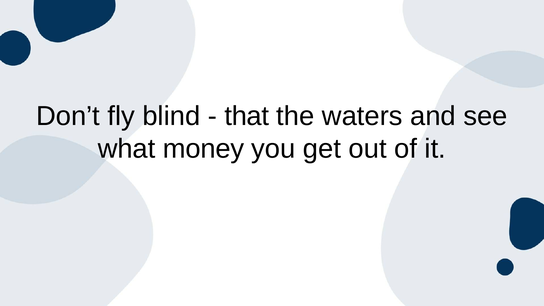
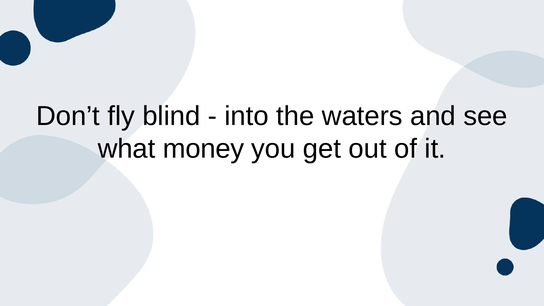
that: that -> into (247, 116)
